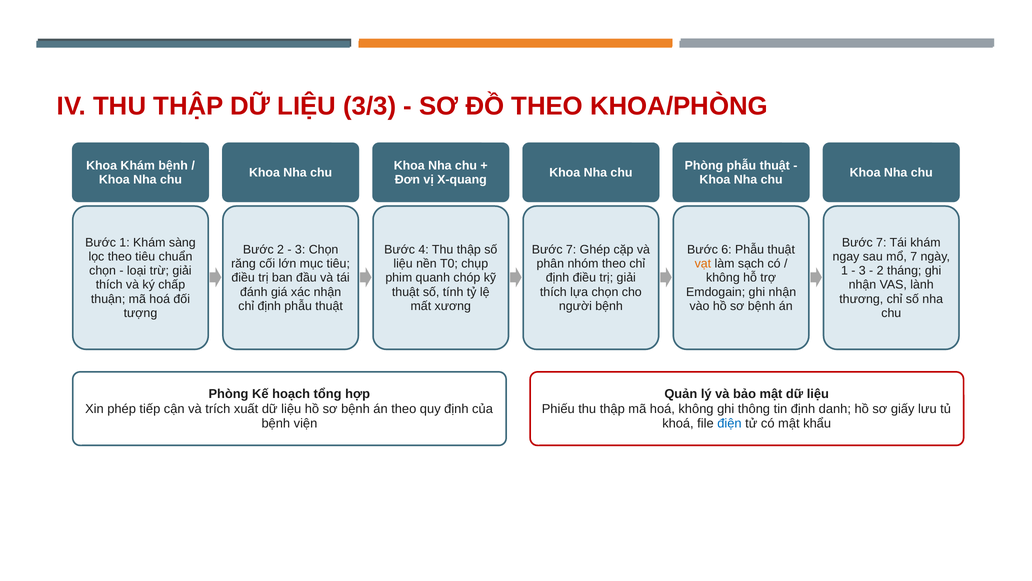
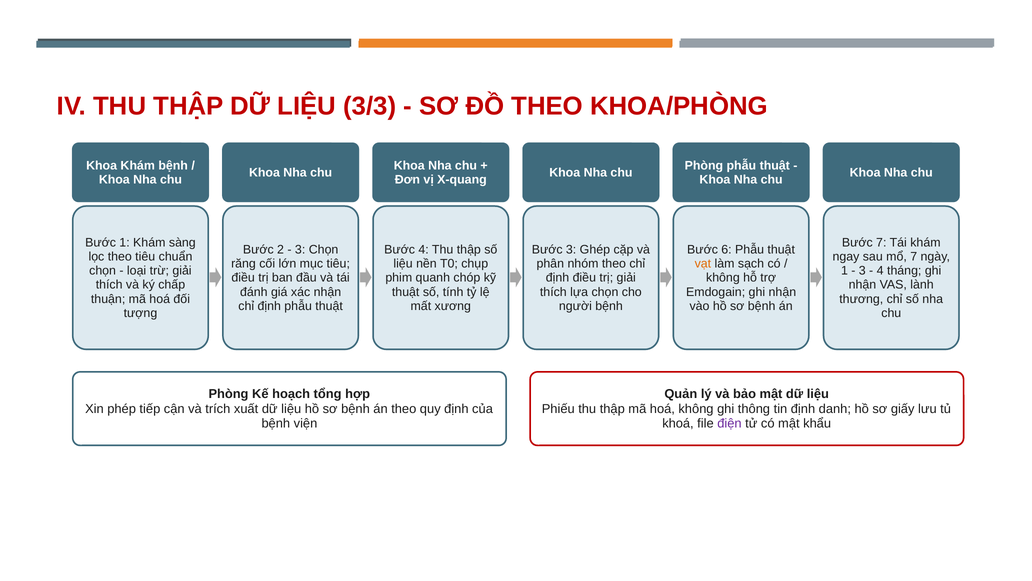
7: 7 -> 3 (571, 249)
2: 2 -> 4 (880, 271)
điện colour: blue -> purple (730, 423)
